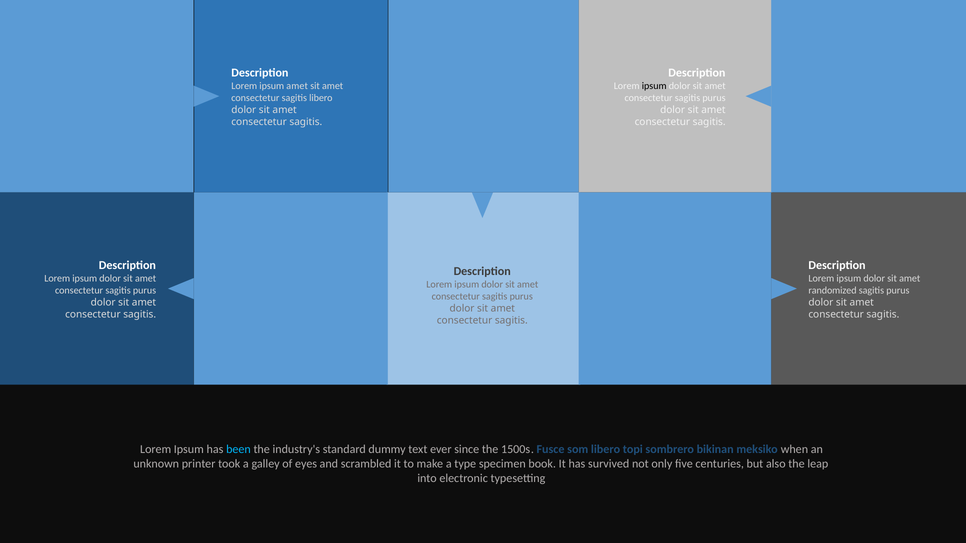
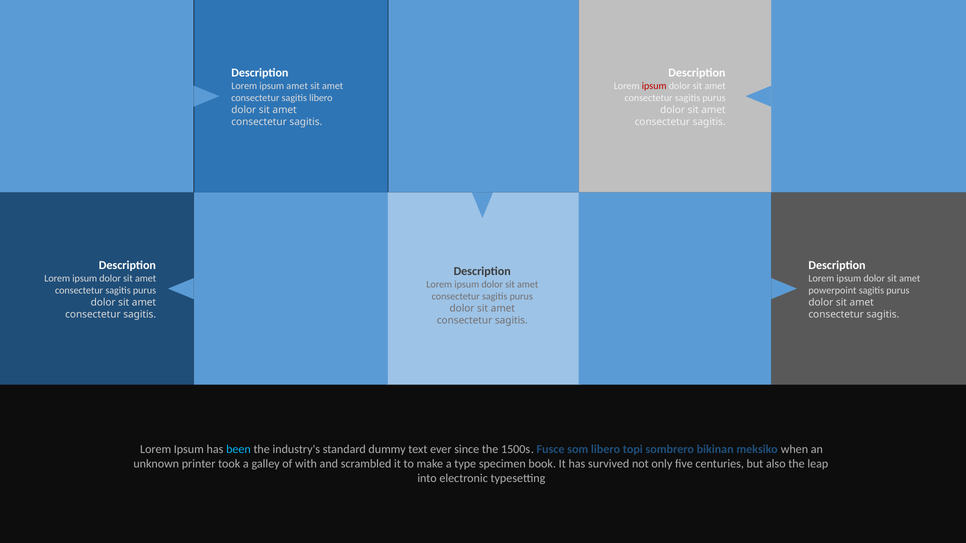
ipsum colour: black -> red (654, 86)
randomized: randomized -> powerpoint (832, 291)
eyes: eyes -> with (306, 464)
